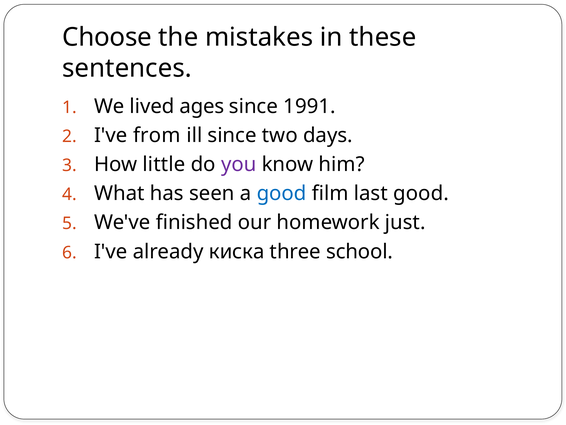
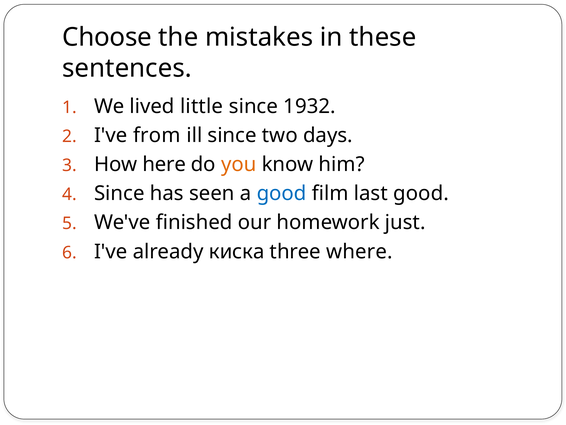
ages: ages -> little (202, 106)
1991: 1991 -> 1932 (309, 106)
little: little -> here (164, 164)
you colour: purple -> orange (239, 164)
What: What -> Since (119, 193)
school: school -> where (359, 251)
